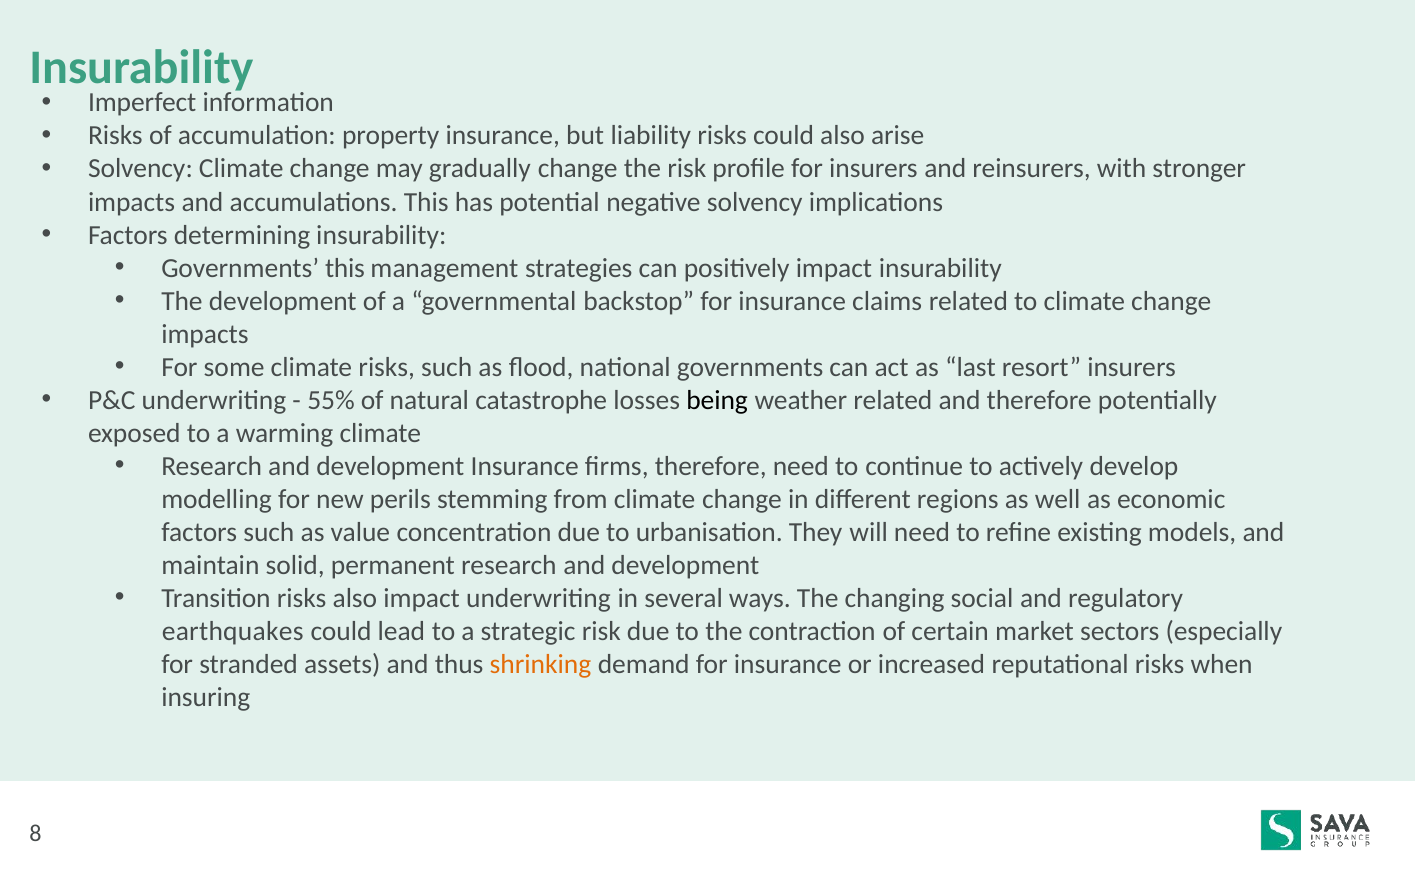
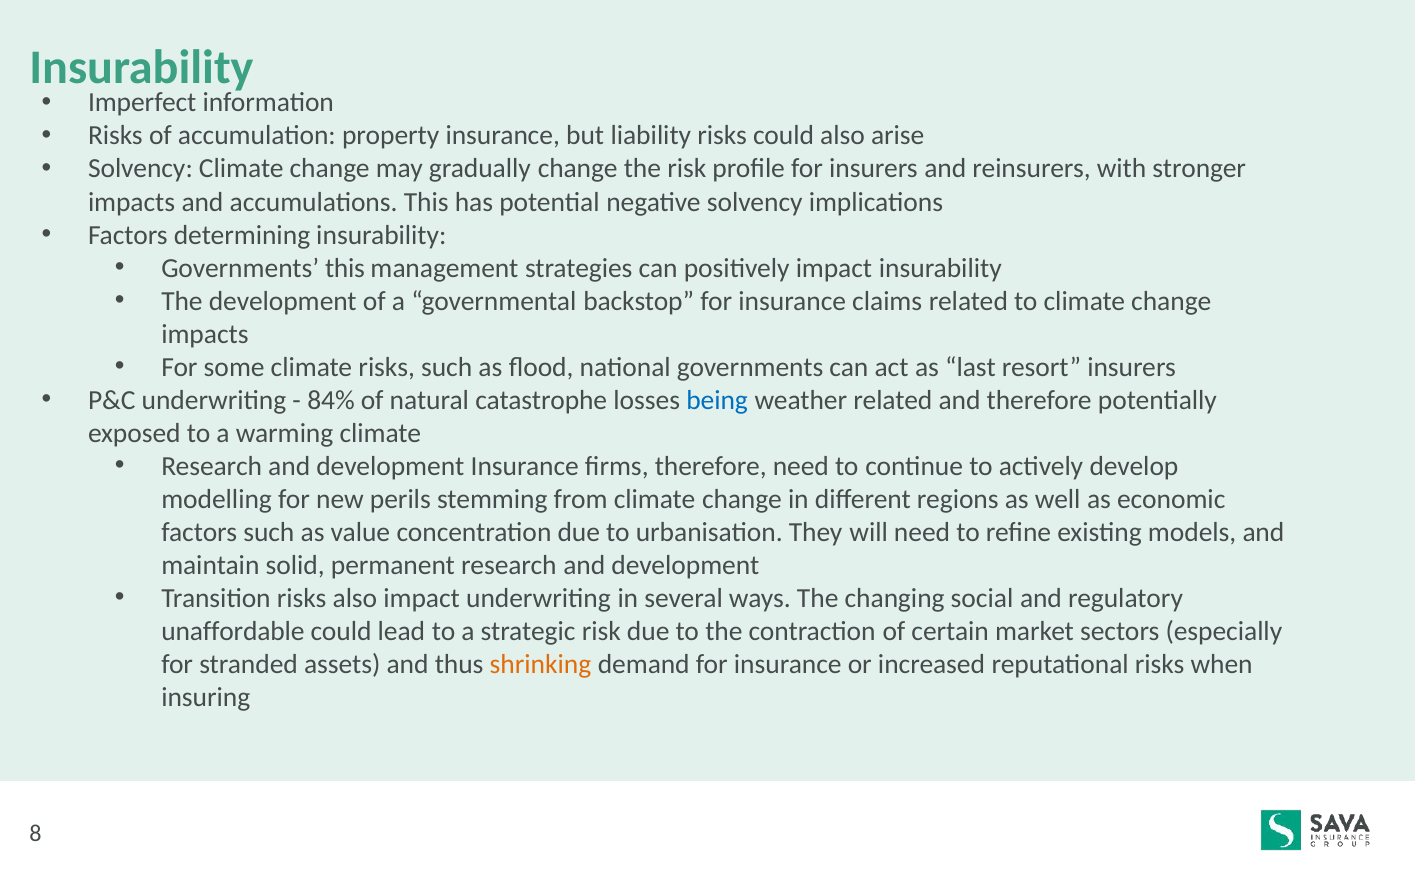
55%: 55% -> 84% (331, 400)
being colour: black -> blue (717, 400)
earthquakes: earthquakes -> unaffordable (233, 631)
